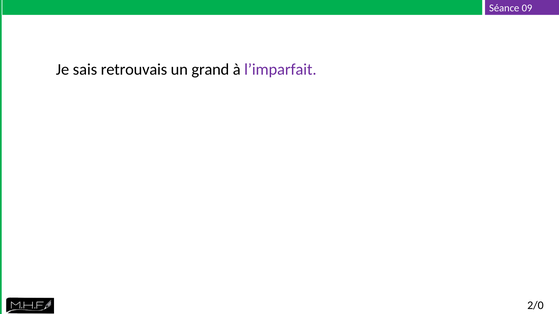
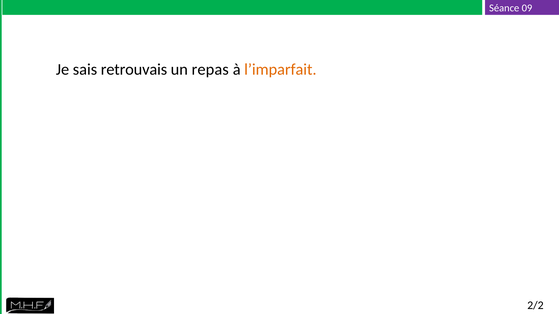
grand: grand -> repas (210, 69)
l’imparfait colour: purple -> orange (280, 69)
2/0: 2/0 -> 2/2 (535, 306)
